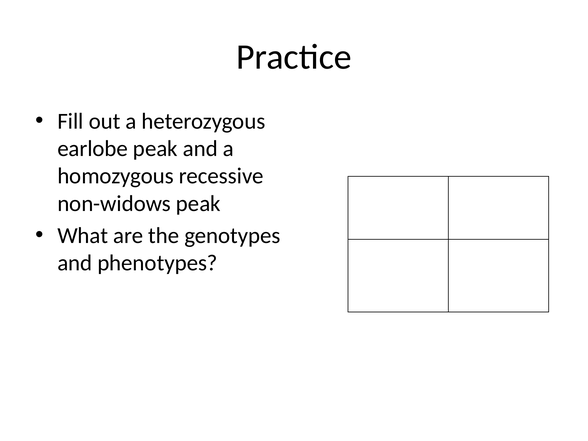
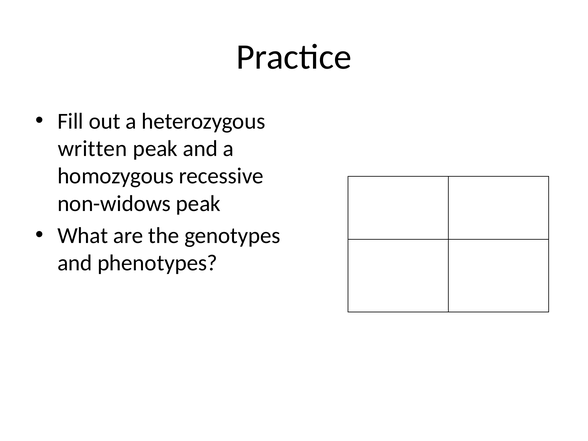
earlobe: earlobe -> written (92, 149)
